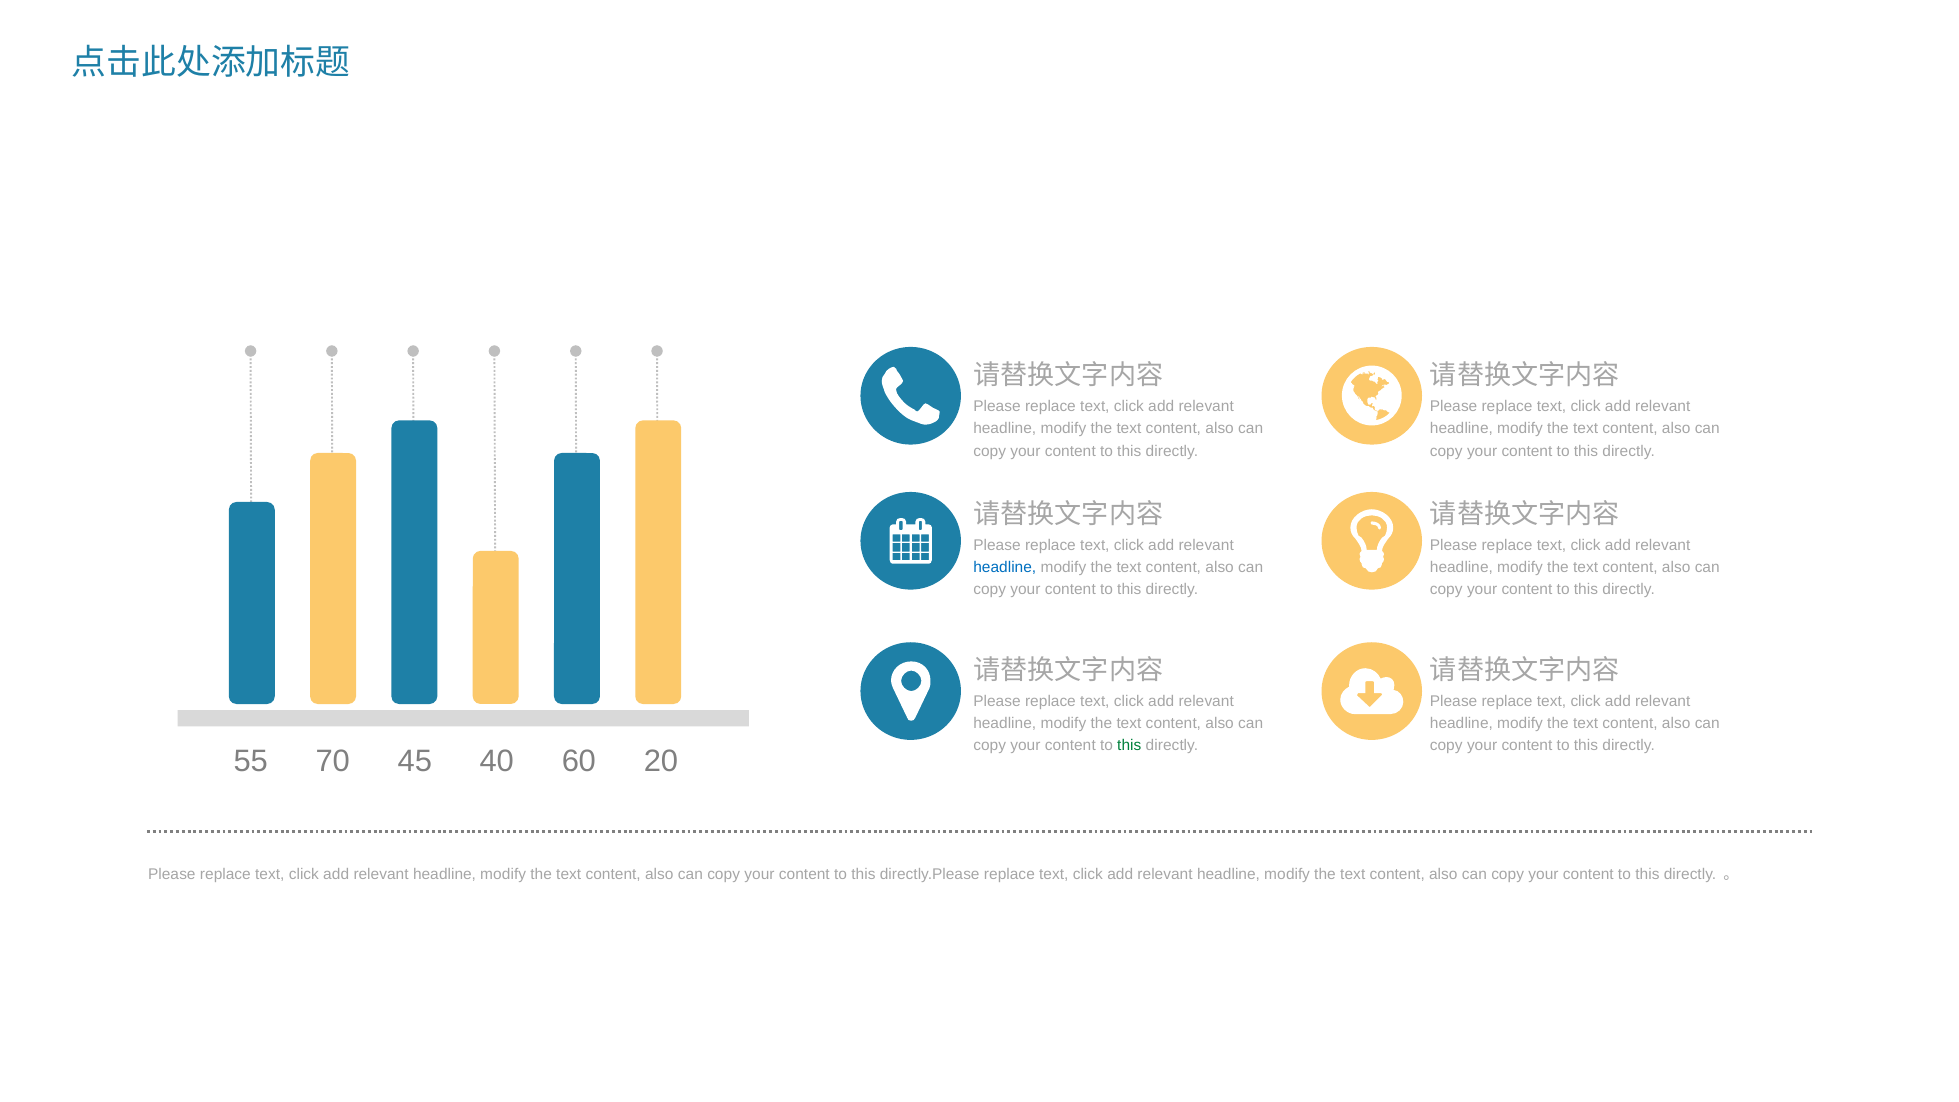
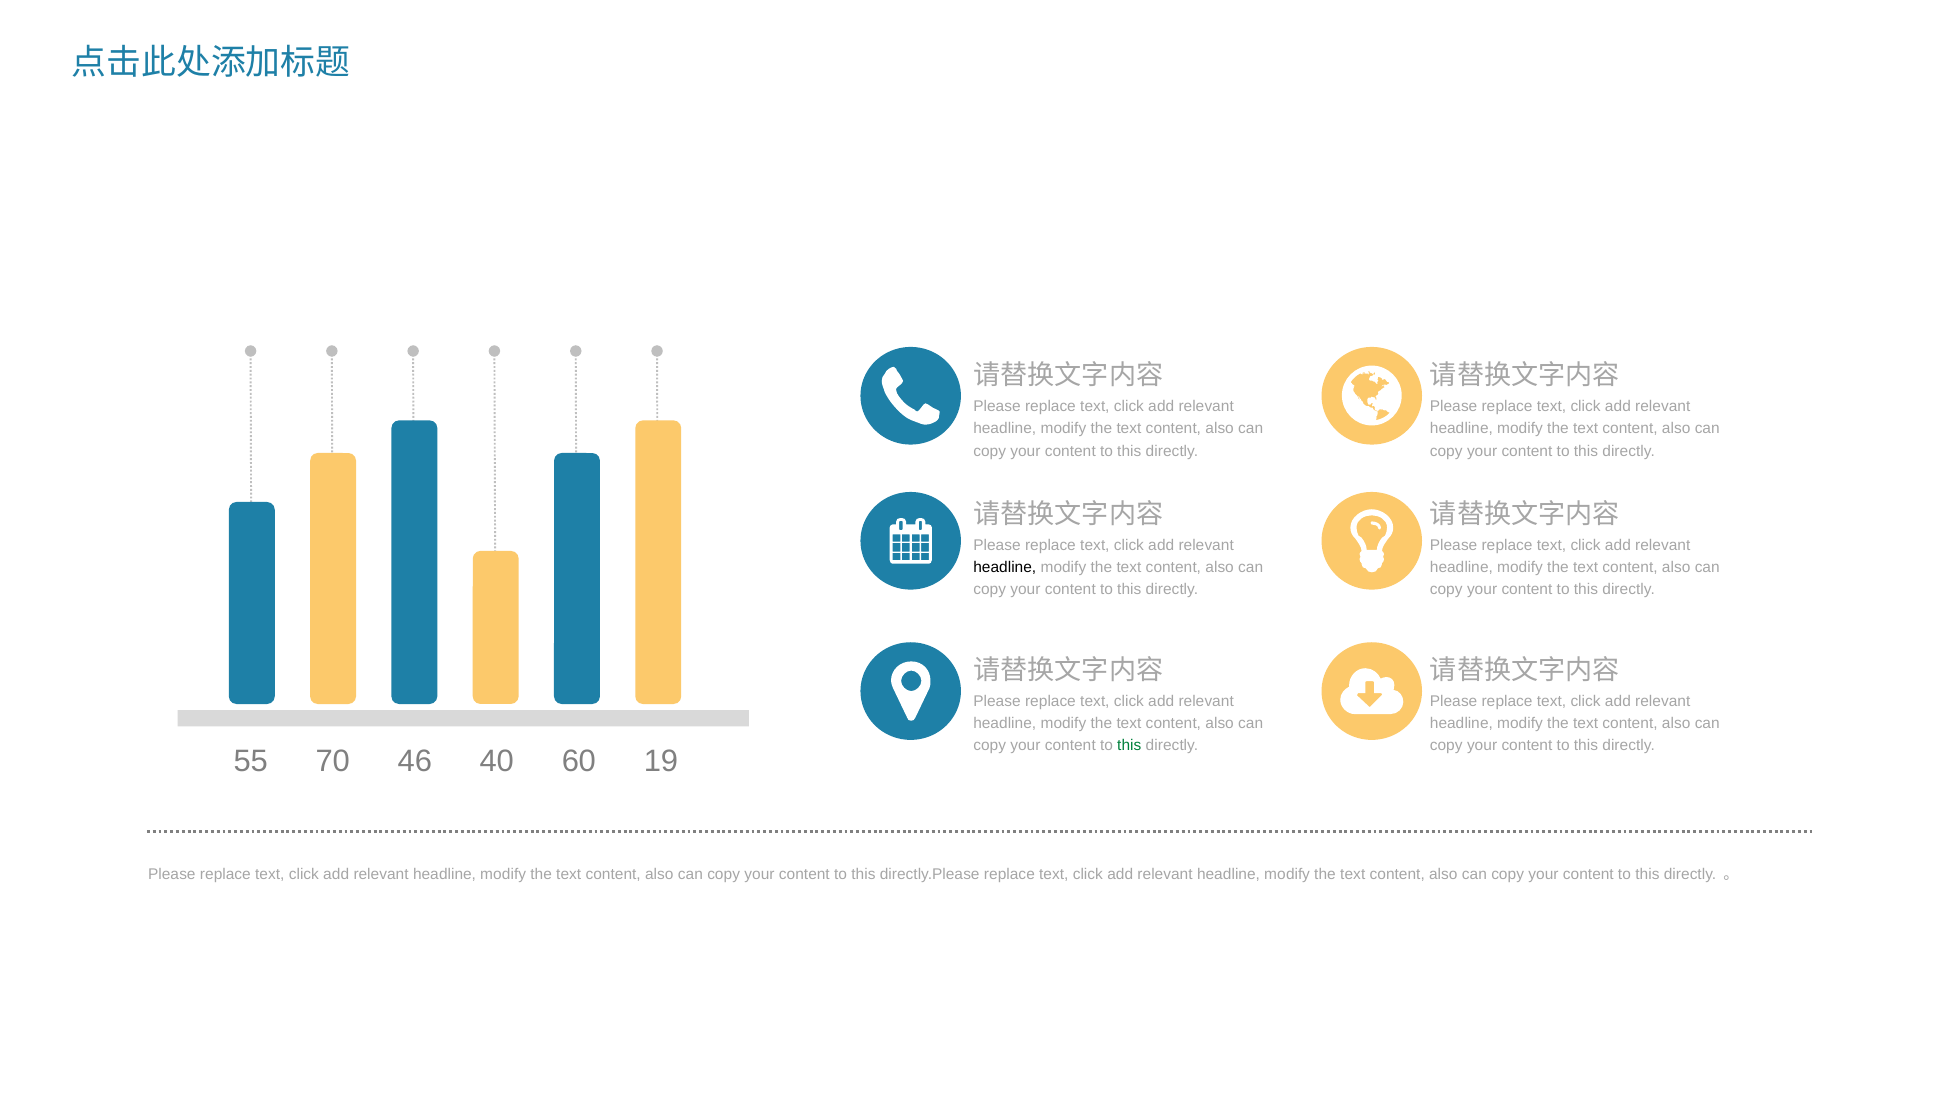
headline colour: blue -> black (1005, 567)
45: 45 -> 46 (415, 761)
20: 20 -> 19 (661, 761)
